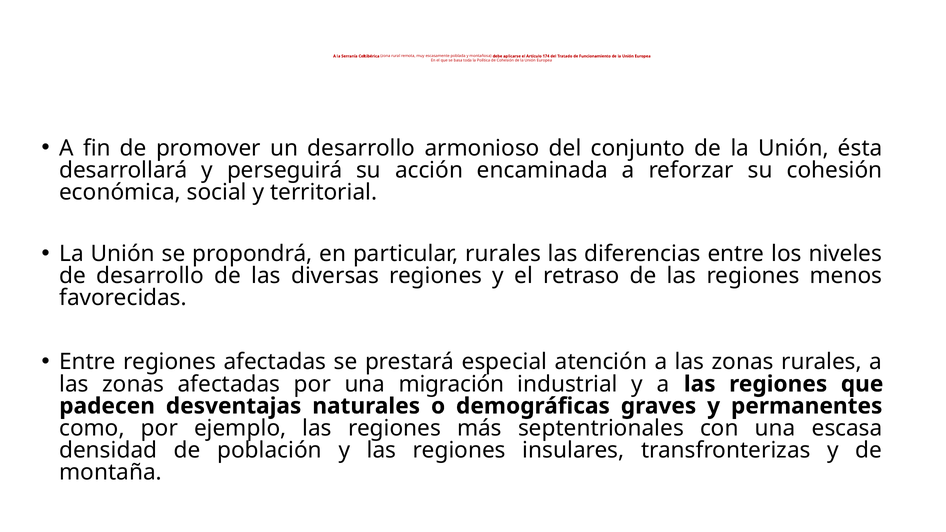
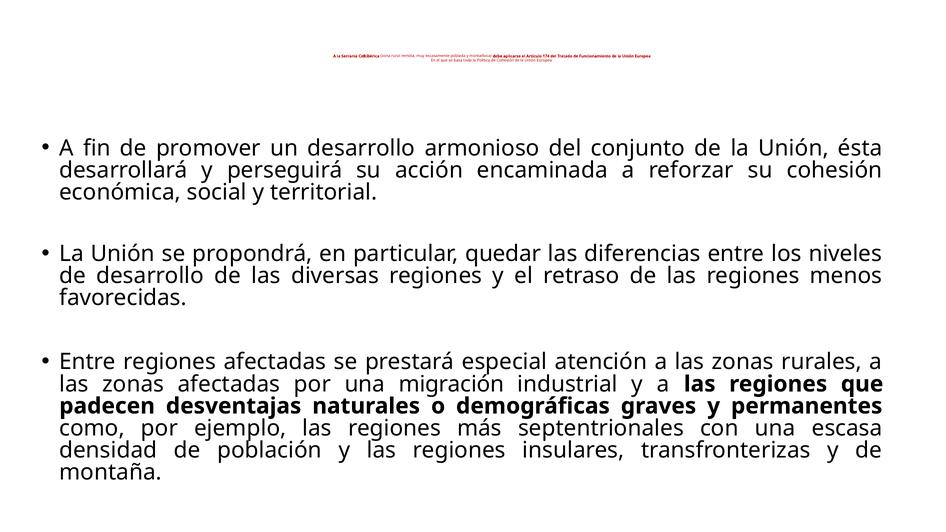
particular rurales: rurales -> quedar (503, 254)
